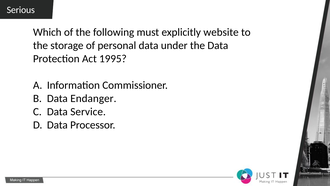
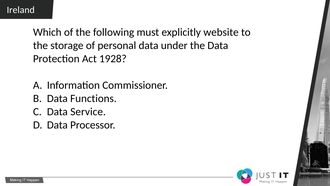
Serious: Serious -> Ireland (21, 10)
1995: 1995 -> 1928 (113, 59)
Endanger: Endanger -> Functions (93, 98)
